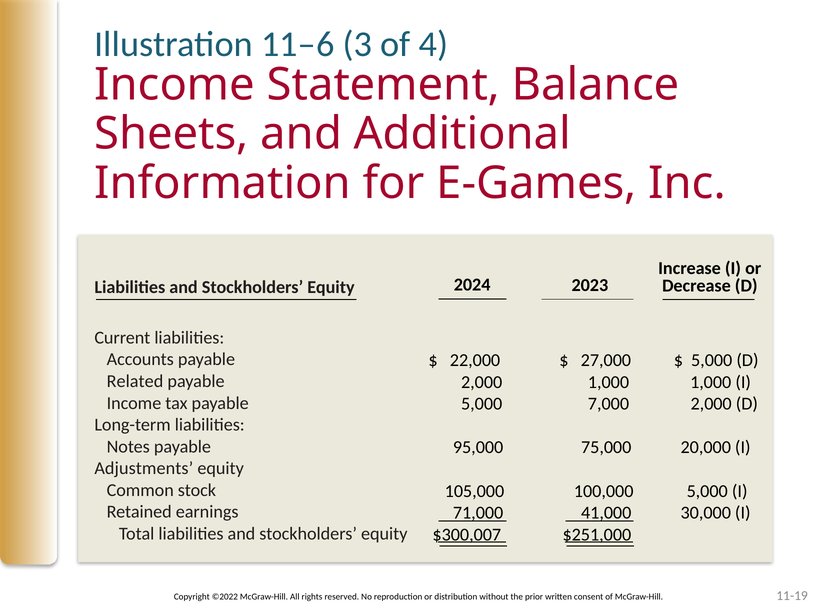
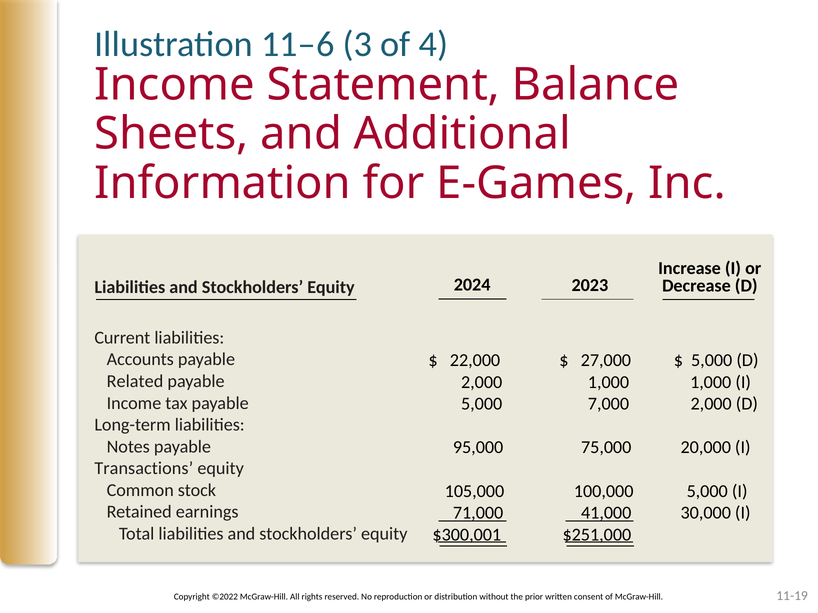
Adjustments: Adjustments -> Transactions (144, 469)
$300,007: $300,007 -> $300,001 (467, 535)
